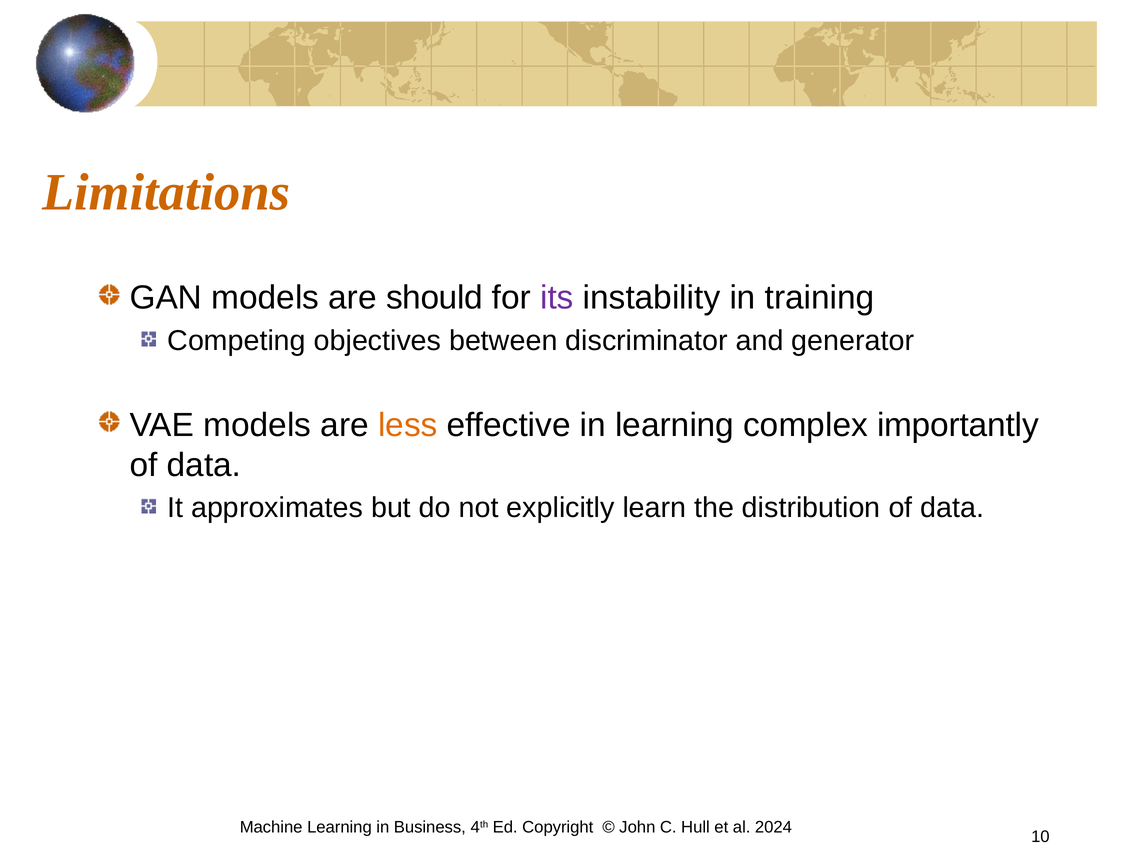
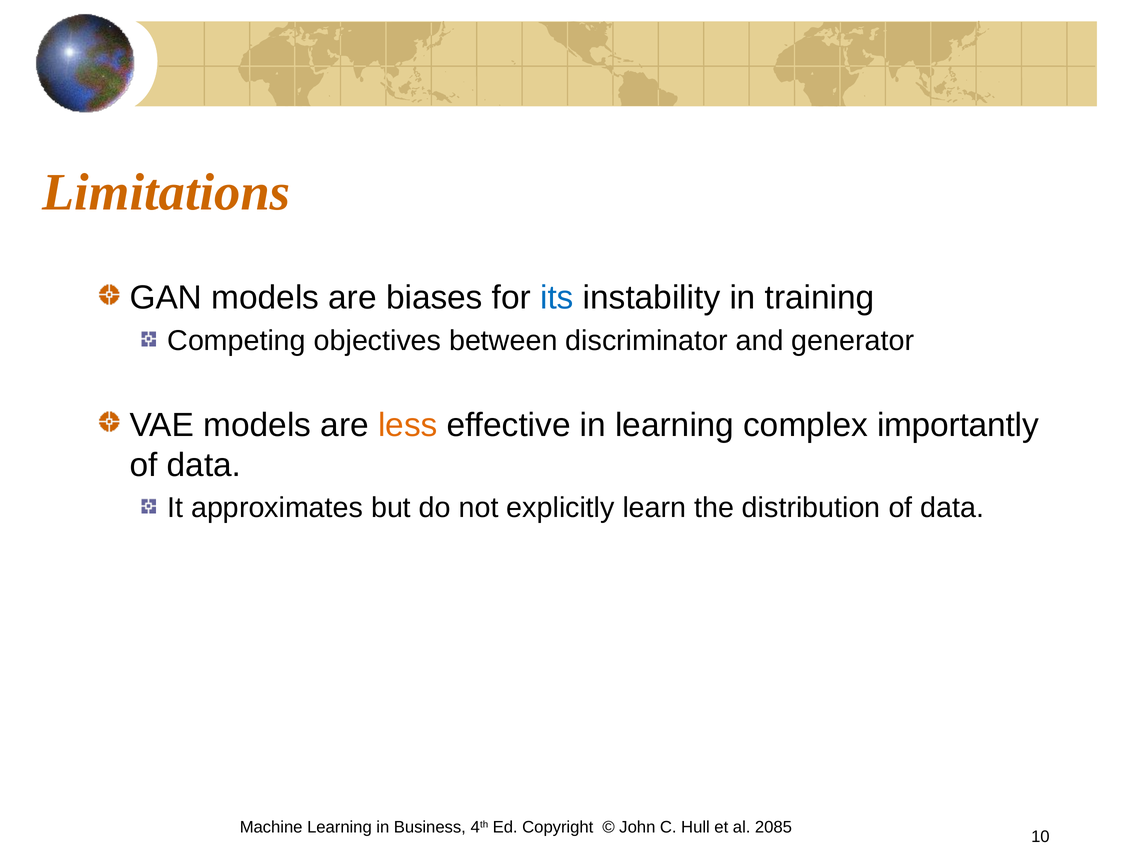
should: should -> biases (434, 298)
its colour: purple -> blue (557, 298)
2024: 2024 -> 2085 (773, 827)
